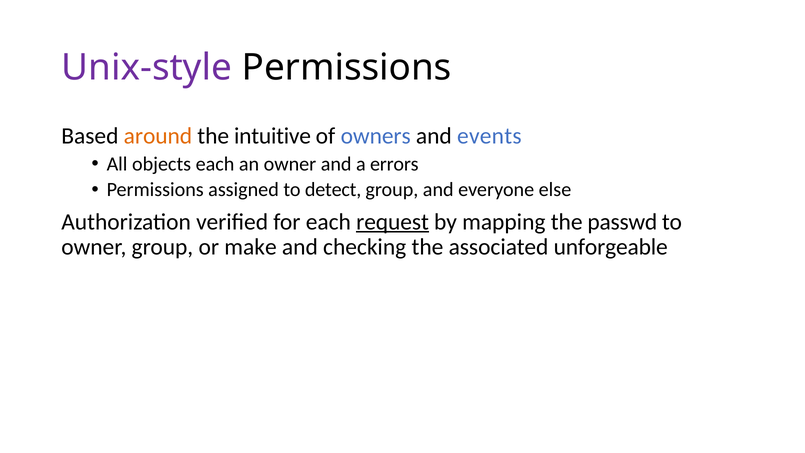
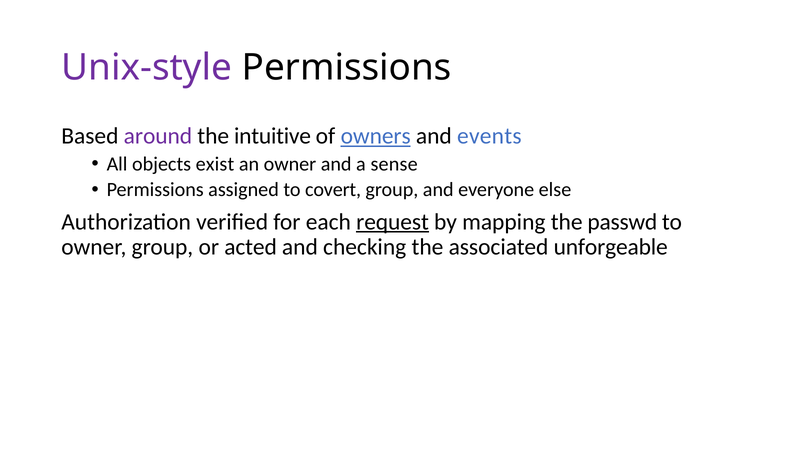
around colour: orange -> purple (158, 136)
owners underline: none -> present (376, 136)
objects each: each -> exist (215, 164)
errors: errors -> sense (394, 164)
detect: detect -> covert (333, 190)
make: make -> acted (251, 247)
